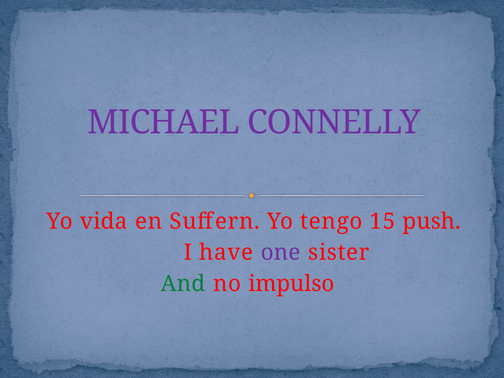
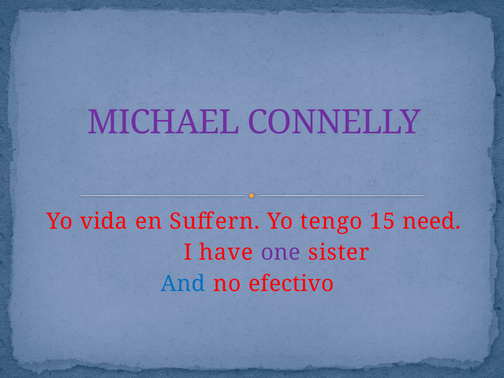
push: push -> need (432, 221)
And colour: green -> blue (183, 284)
impulso: impulso -> efectivo (291, 284)
